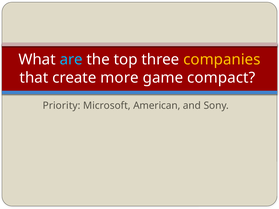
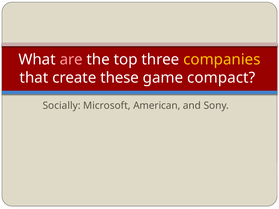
are colour: light blue -> pink (71, 60)
more: more -> these (120, 78)
Priority: Priority -> Socially (62, 106)
